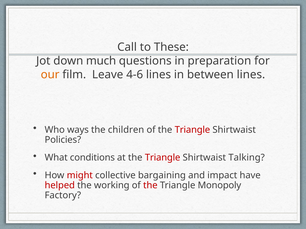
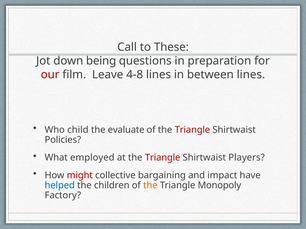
much: much -> being (101, 61)
our colour: orange -> red (50, 75)
4-6: 4-6 -> 4-8 (135, 75)
ways: ways -> child (78, 130)
children: children -> evaluate (126, 130)
conditions: conditions -> employed (92, 158)
Talking: Talking -> Players (247, 158)
helped colour: red -> blue (60, 186)
working: working -> children (112, 186)
the colour: red -> orange (150, 186)
